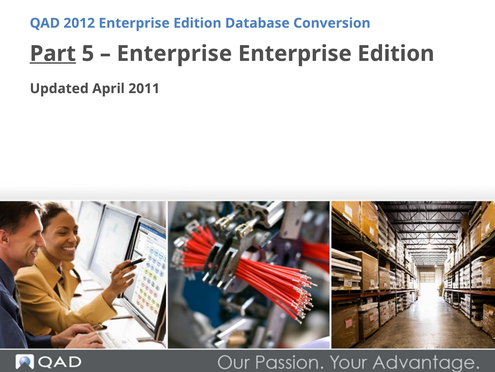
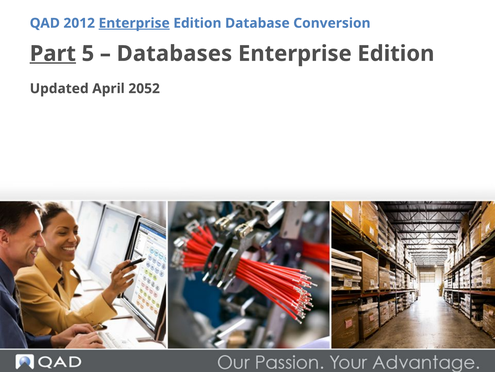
Enterprise underline: none -> present (134, 23)
Enterprise: Enterprise -> Databases (174, 54)
2011: 2011 -> 2052 (144, 88)
